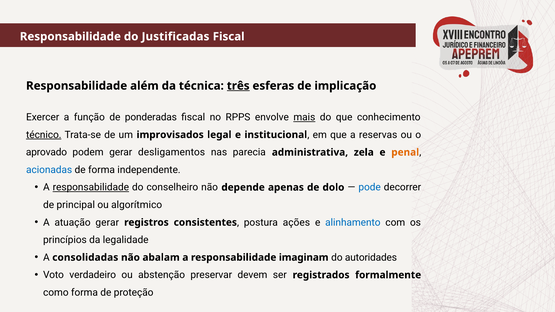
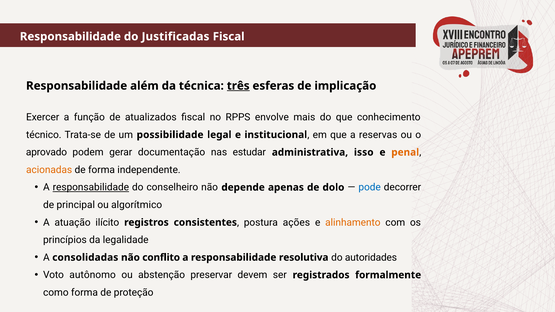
ponderadas: ponderadas -> atualizados (151, 117)
mais underline: present -> none (304, 117)
técnico underline: present -> none (44, 135)
improvisados: improvisados -> possibilidade (170, 135)
desligamentos: desligamentos -> documentação (172, 152)
parecia: parecia -> estudar (249, 152)
zela: zela -> isso (364, 152)
acionadas colour: blue -> orange (49, 170)
atuação gerar: gerar -> ilícito (107, 223)
alinhamento colour: blue -> orange (353, 223)
abalam: abalam -> conflito (161, 258)
imaginam: imaginam -> resolutiva (304, 258)
verdadeiro: verdadeiro -> autônomo (93, 275)
